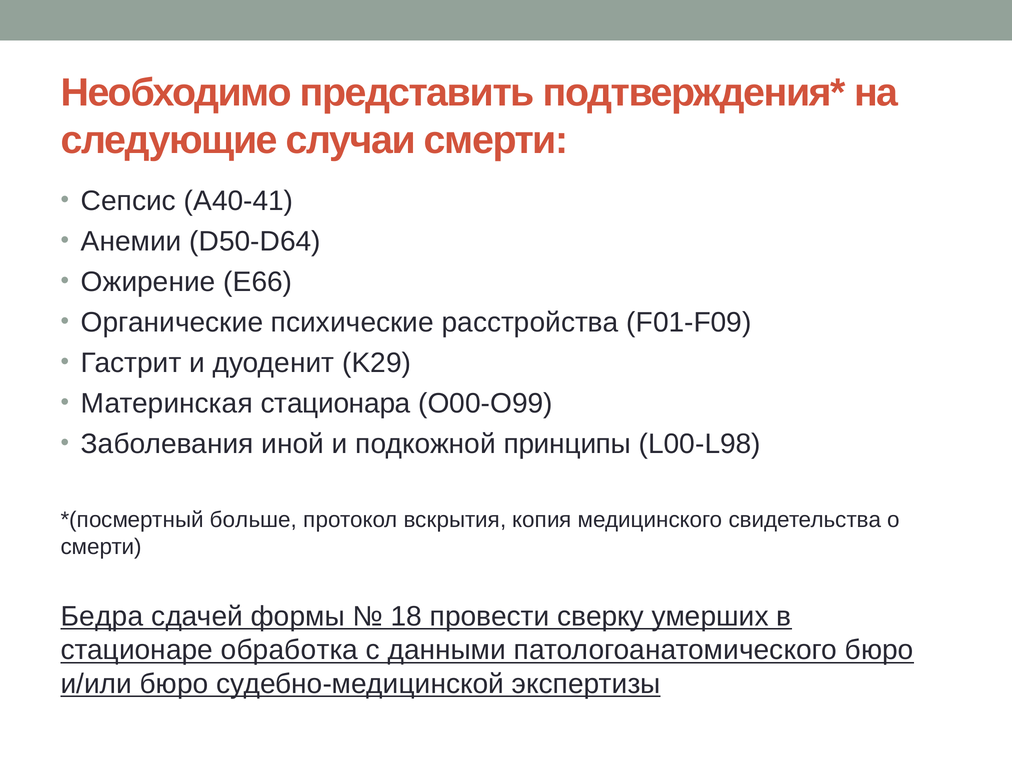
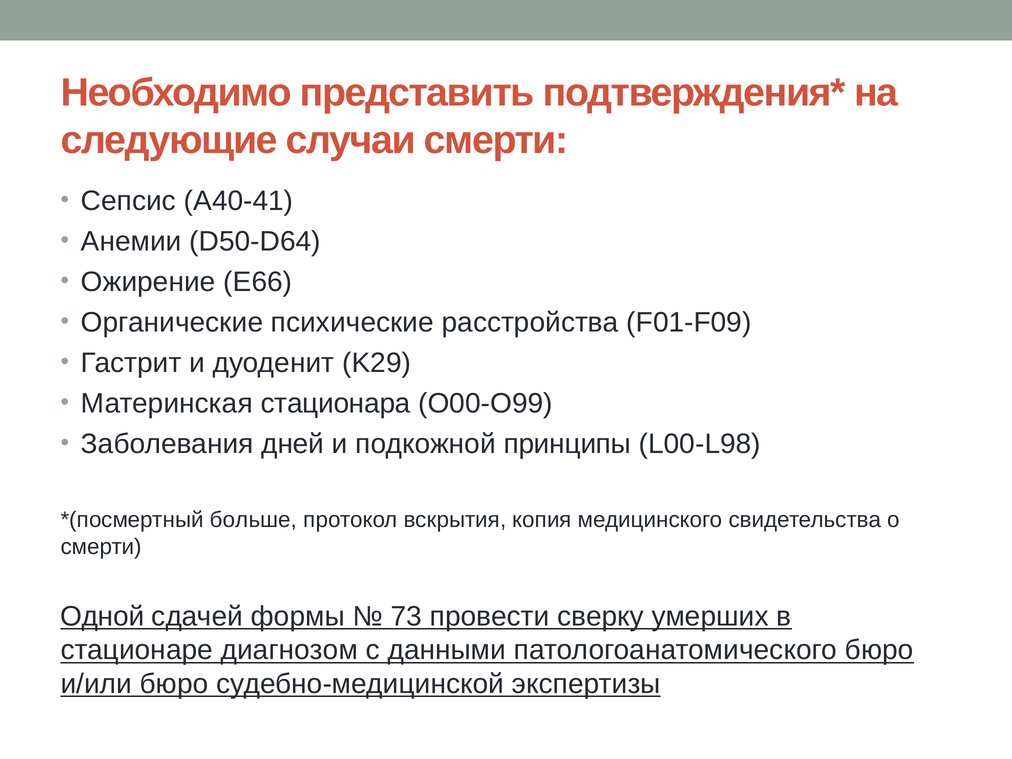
иной: иной -> дней (293, 444)
Бедра: Бедра -> Одной (102, 616)
18: 18 -> 73 (406, 616)
обработка: обработка -> диагнозом (289, 650)
